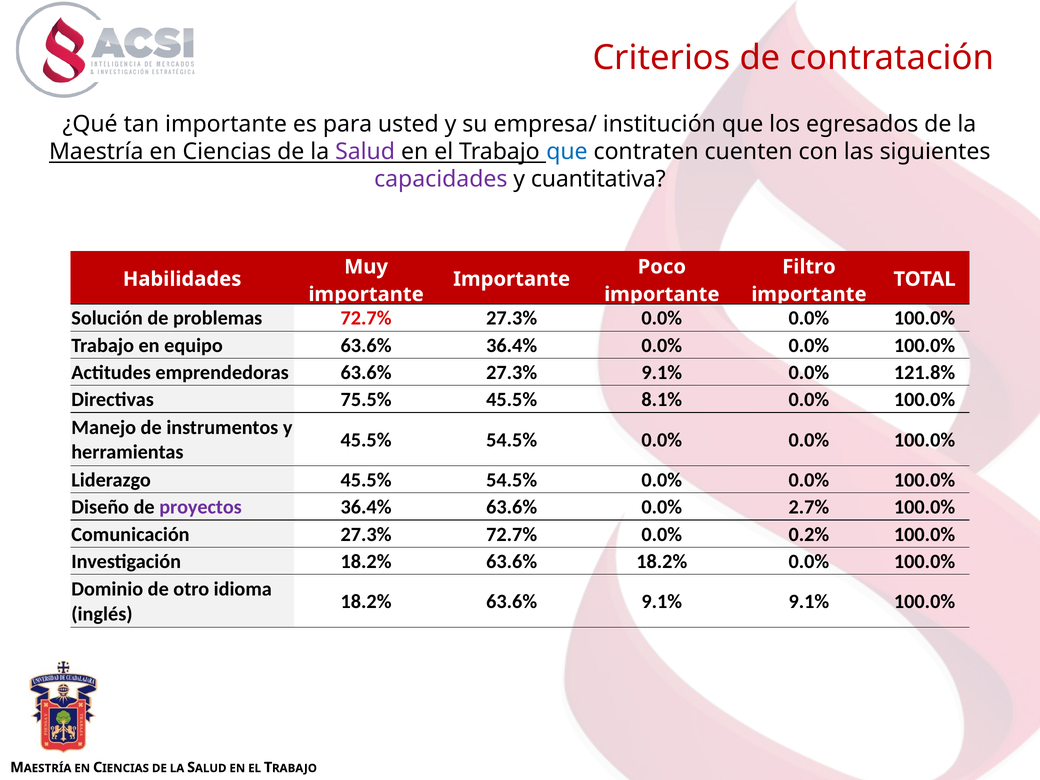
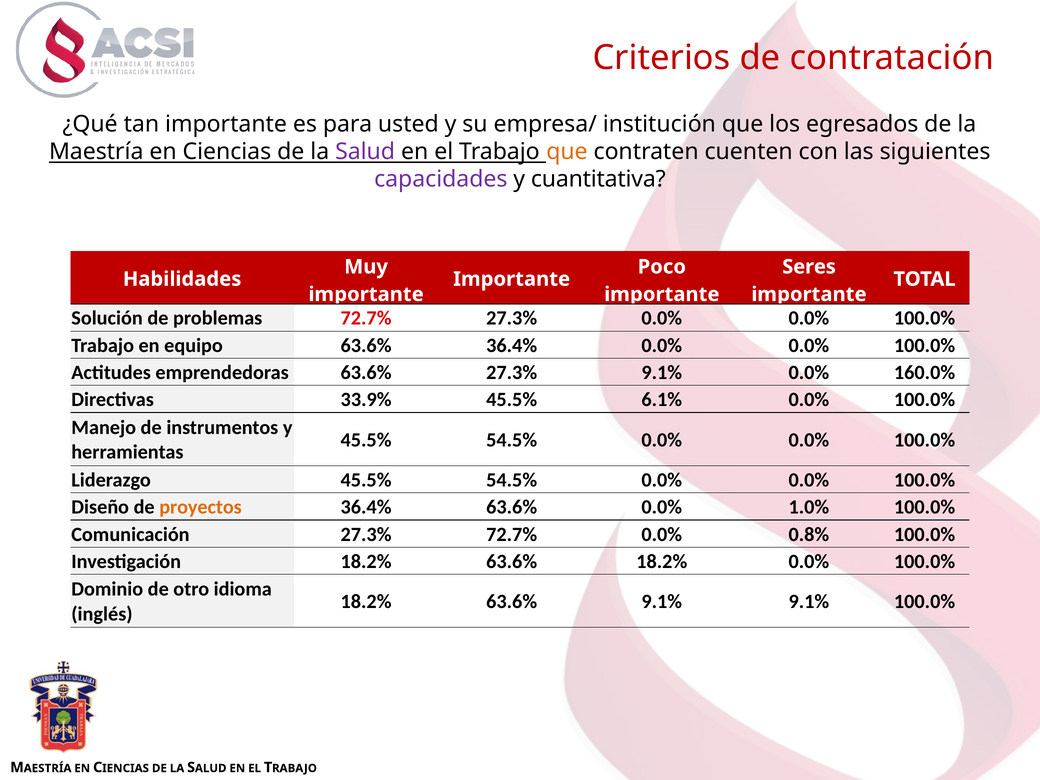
que colour: blue -> orange (567, 152)
Filtro: Filtro -> Seres (809, 267)
121.8%: 121.8% -> 160.0% (925, 373)
75.5%: 75.5% -> 33.9% (366, 400)
8.1%: 8.1% -> 6.1% (662, 400)
proyectos colour: purple -> orange (201, 507)
2.7%: 2.7% -> 1.0% (809, 507)
0.2%: 0.2% -> 0.8% (809, 534)
